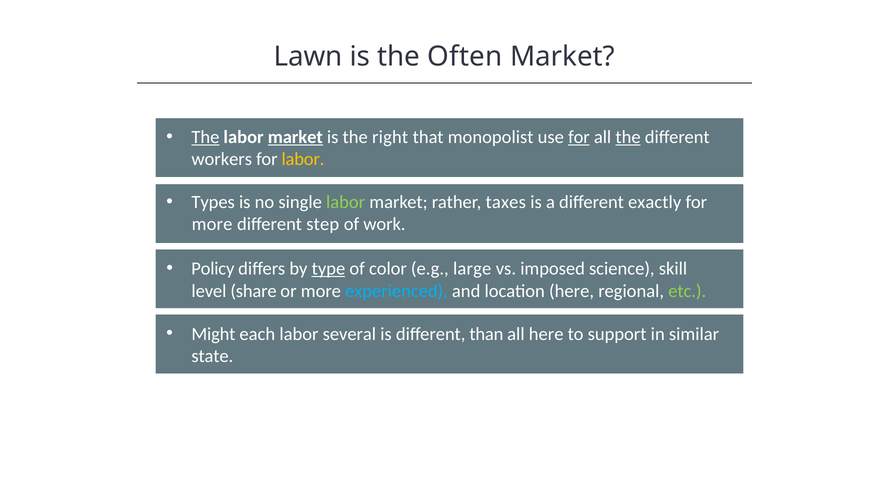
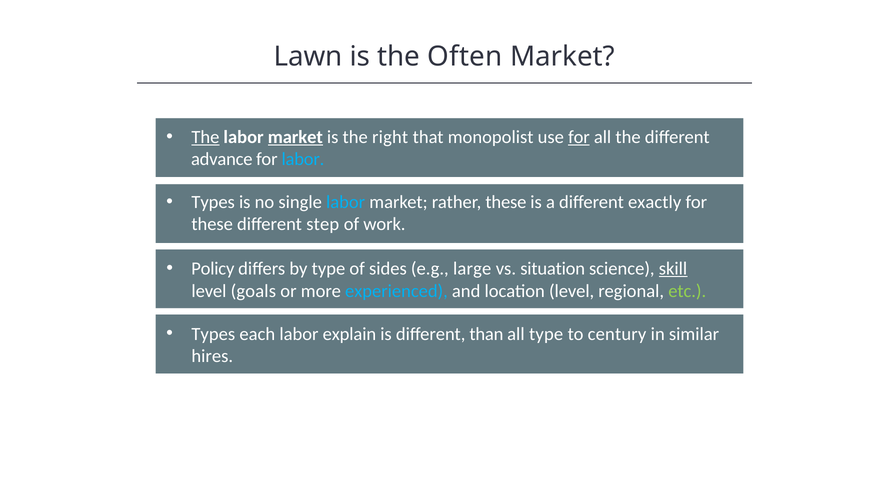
the underline: present -> none (628, 137)
workers: workers -> advance (222, 159)
labor colour: yellow -> light blue (303, 159)
labor colour: light green -> light blue (346, 202)
rather taxes: taxes -> these (506, 202)
more: more -> these (212, 224)
type underline: present -> none (328, 269)
color: color -> sides (388, 269)
imposed: imposed -> situation (553, 269)
skill underline: none -> present (673, 269)
share: share -> goals (253, 291)
location here: here -> level (572, 291)
Might: Might -> Types (213, 334)
several: several -> explain (349, 334)
all here: here -> type (546, 334)
support: support -> century (617, 334)
state: state -> hires (212, 356)
